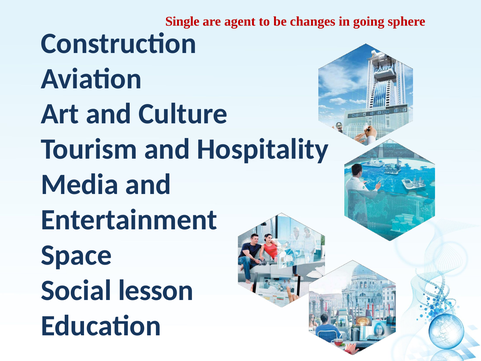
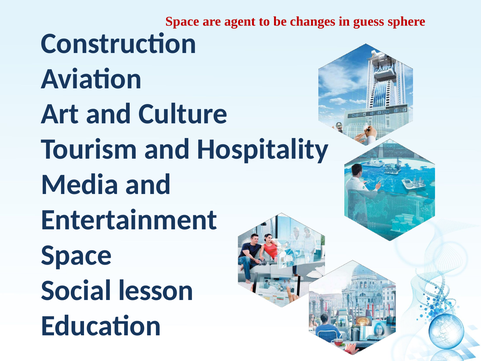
Single: Single -> Space (182, 21)
going: going -> guess (369, 21)
